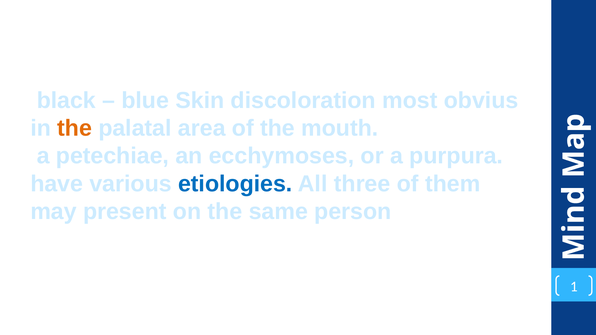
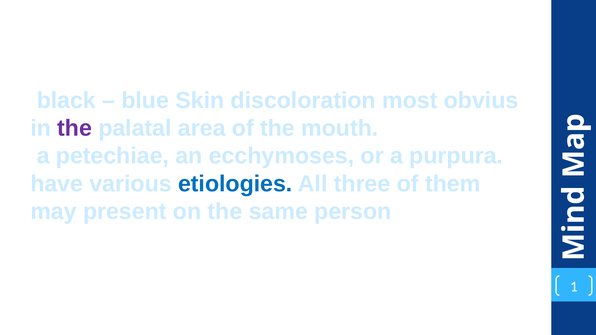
the colour: orange -> purple (75, 128)
